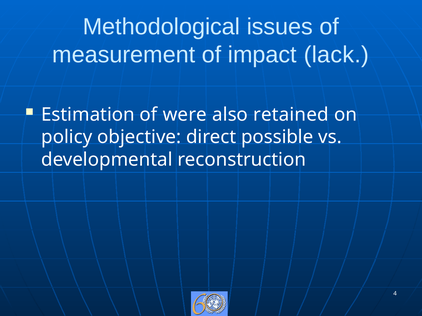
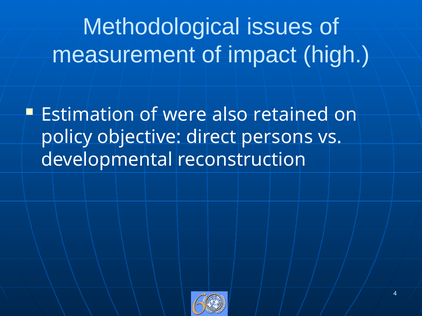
lack: lack -> high (336, 55)
possible: possible -> persons (277, 137)
